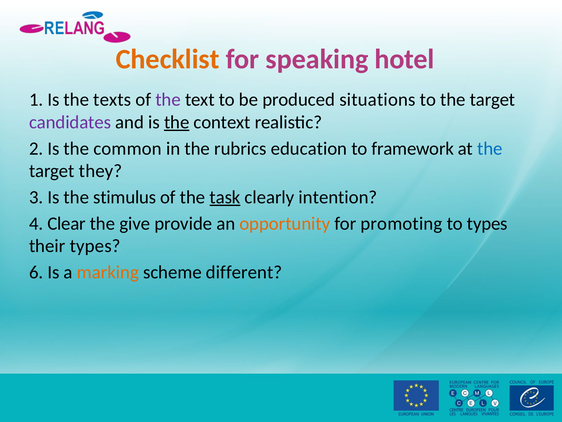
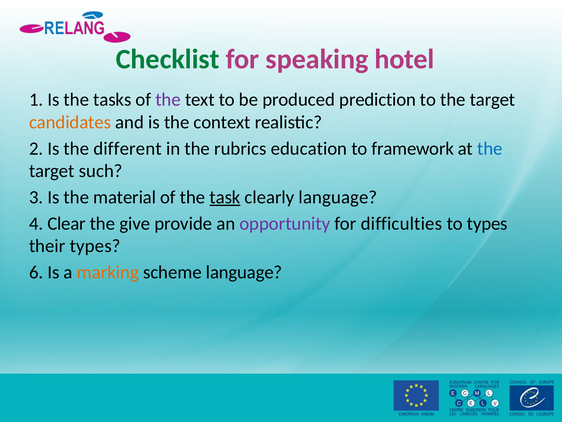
Checklist colour: orange -> green (168, 59)
texts: texts -> tasks (112, 100)
situations: situations -> prediction (378, 100)
candidates colour: purple -> orange (70, 122)
the underline: present -> none (177, 122)
common: common -> different (128, 148)
they: they -> such (101, 171)
stimulus: stimulus -> material (125, 197)
clearly intention: intention -> language (338, 197)
opportunity colour: orange -> purple (285, 223)
promoting: promoting -> difficulties (401, 223)
scheme different: different -> language (244, 272)
